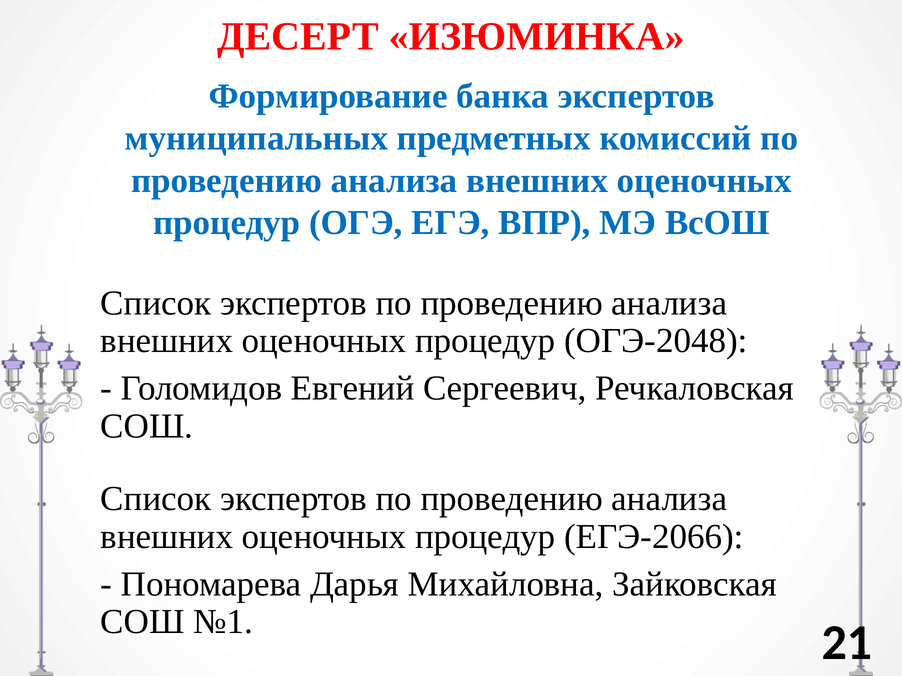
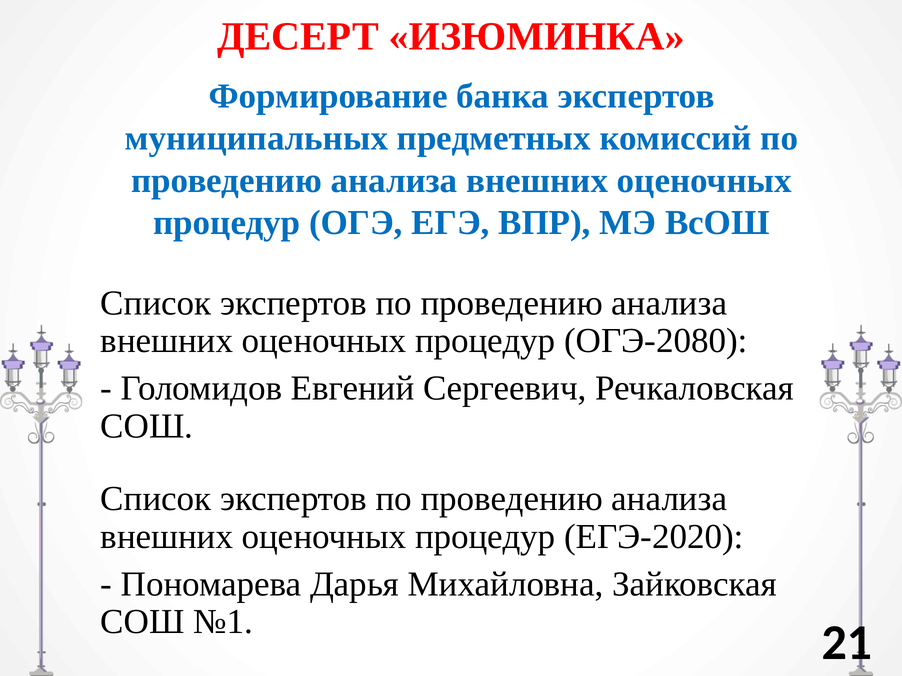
ОГЭ-2048: ОГЭ-2048 -> ОГЭ-2080 (656, 341)
ЕГЭ-2066: ЕГЭ-2066 -> ЕГЭ-2020 (654, 537)
